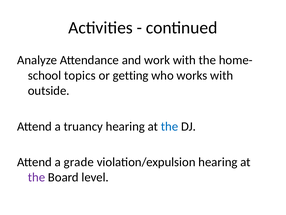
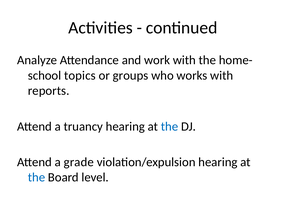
getting: getting -> groups (131, 75)
outside: outside -> reports (49, 91)
the colour: purple -> blue (37, 177)
